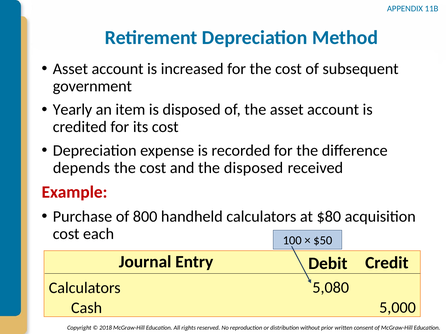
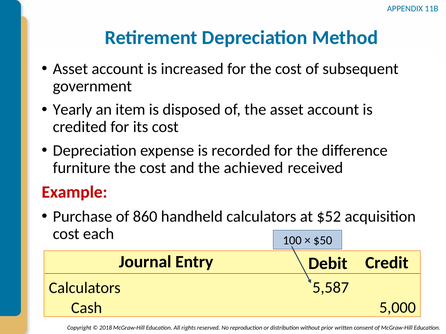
depends: depends -> furniture (82, 168)
the disposed: disposed -> achieved (254, 168)
800: 800 -> 860 (145, 217)
$80: $80 -> $52 (329, 217)
5,080: 5,080 -> 5,587 (331, 288)
